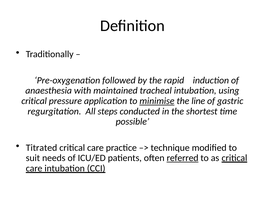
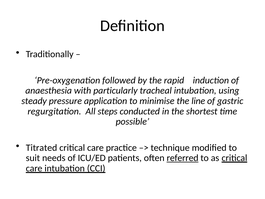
maintained: maintained -> particularly (115, 90)
critical: critical -> steady (34, 101)
minimise underline: present -> none (157, 101)
